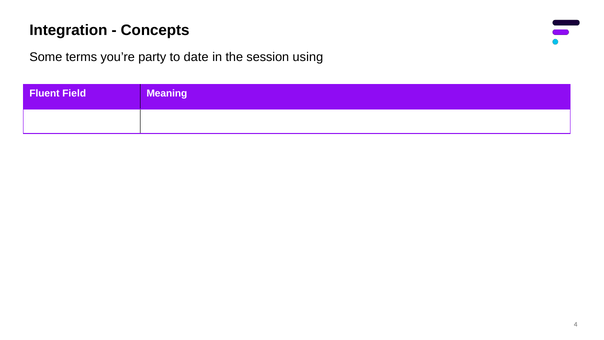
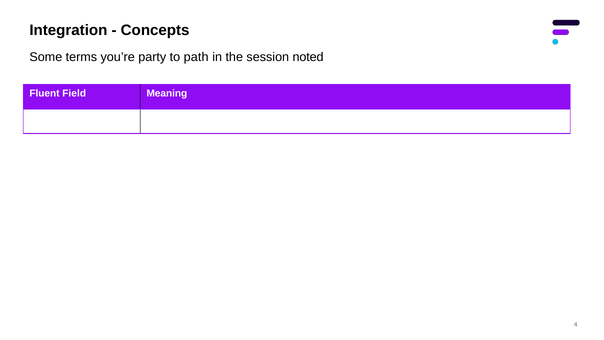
date: date -> path (196, 57)
using: using -> noted (308, 57)
